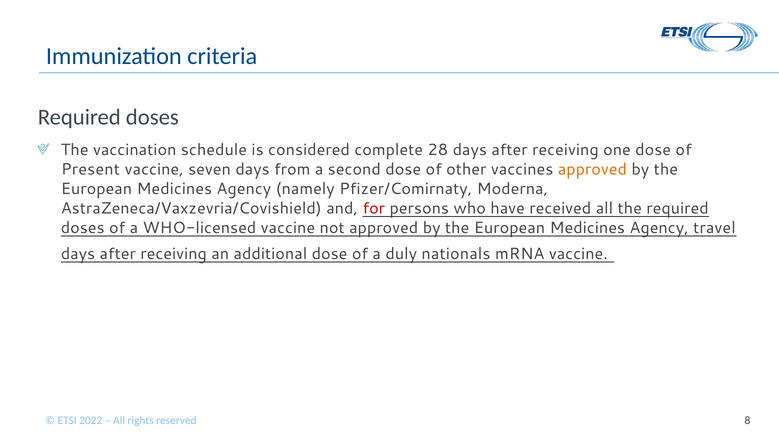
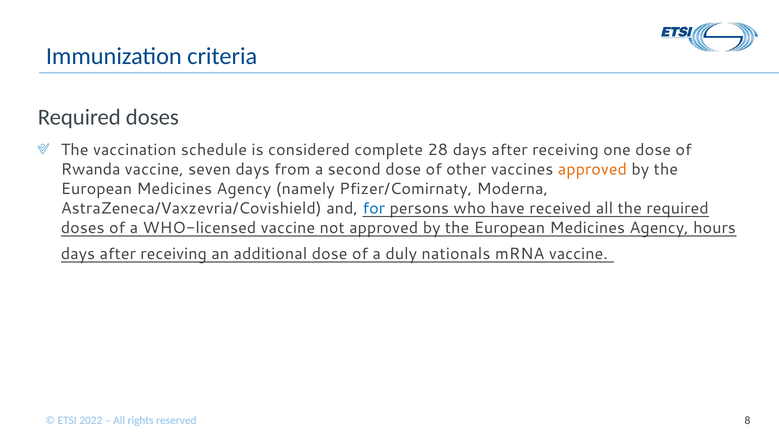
Present: Present -> Rwanda (91, 169)
for colour: red -> blue (374, 208)
travel: travel -> hours (715, 228)
